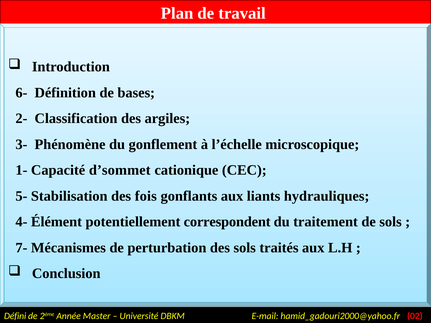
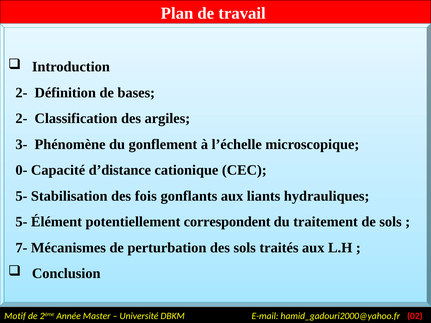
6-: 6- -> 2- (21, 93)
1-: 1- -> 0- (21, 170)
d’sommet: d’sommet -> d’distance (120, 170)
4-: 4- -> 5- (21, 222)
Défini: Défini -> Motif (15, 316)
